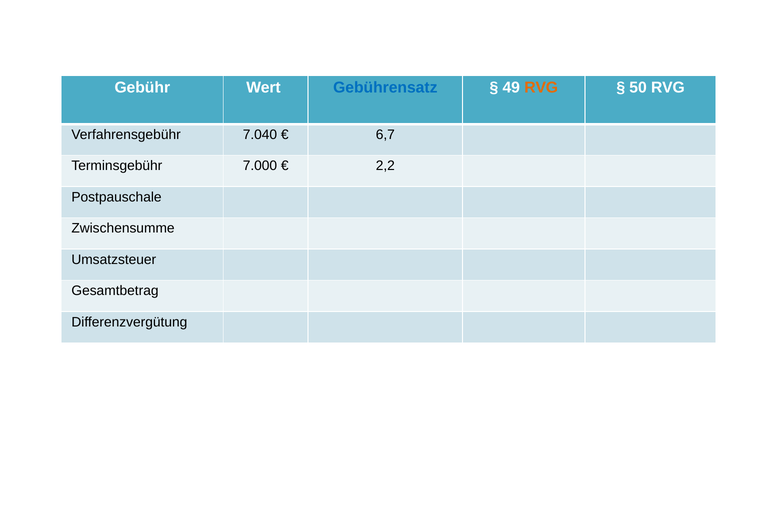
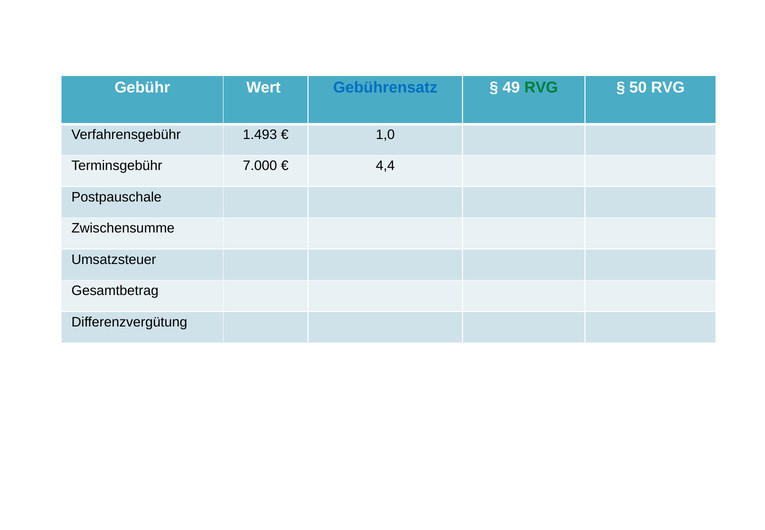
RVG colour: orange -> green (541, 87)
7.040: 7.040 -> 1.493 (260, 135)
6,7: 6,7 -> 1,0 (385, 135)
2,2: 2,2 -> 4,4 (385, 166)
